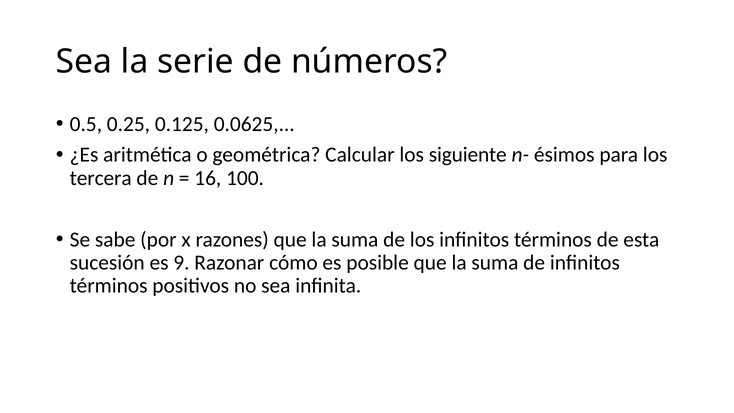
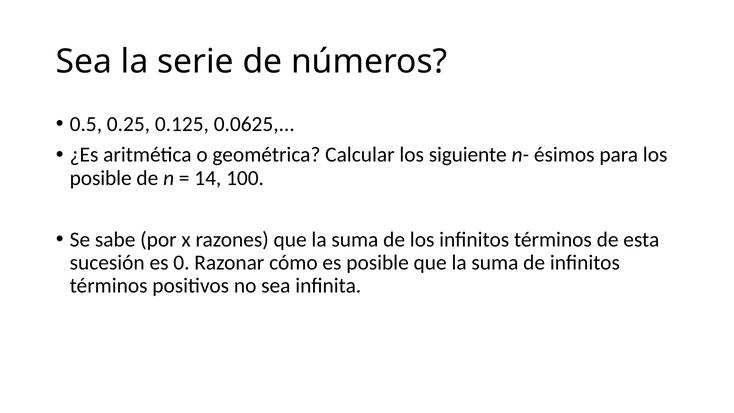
tercera: tercera -> posible (101, 178)
16: 16 -> 14 (208, 178)
9: 9 -> 0 (181, 263)
